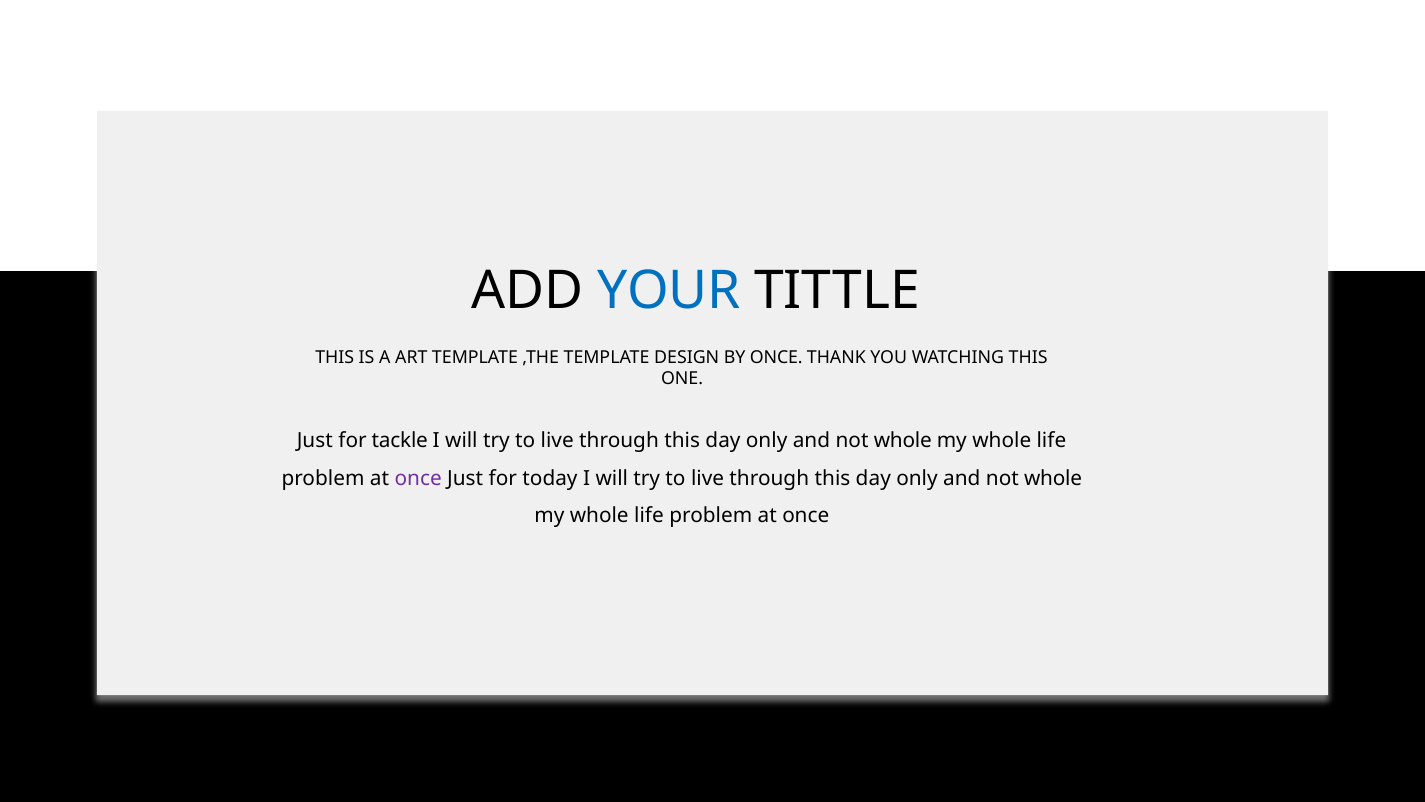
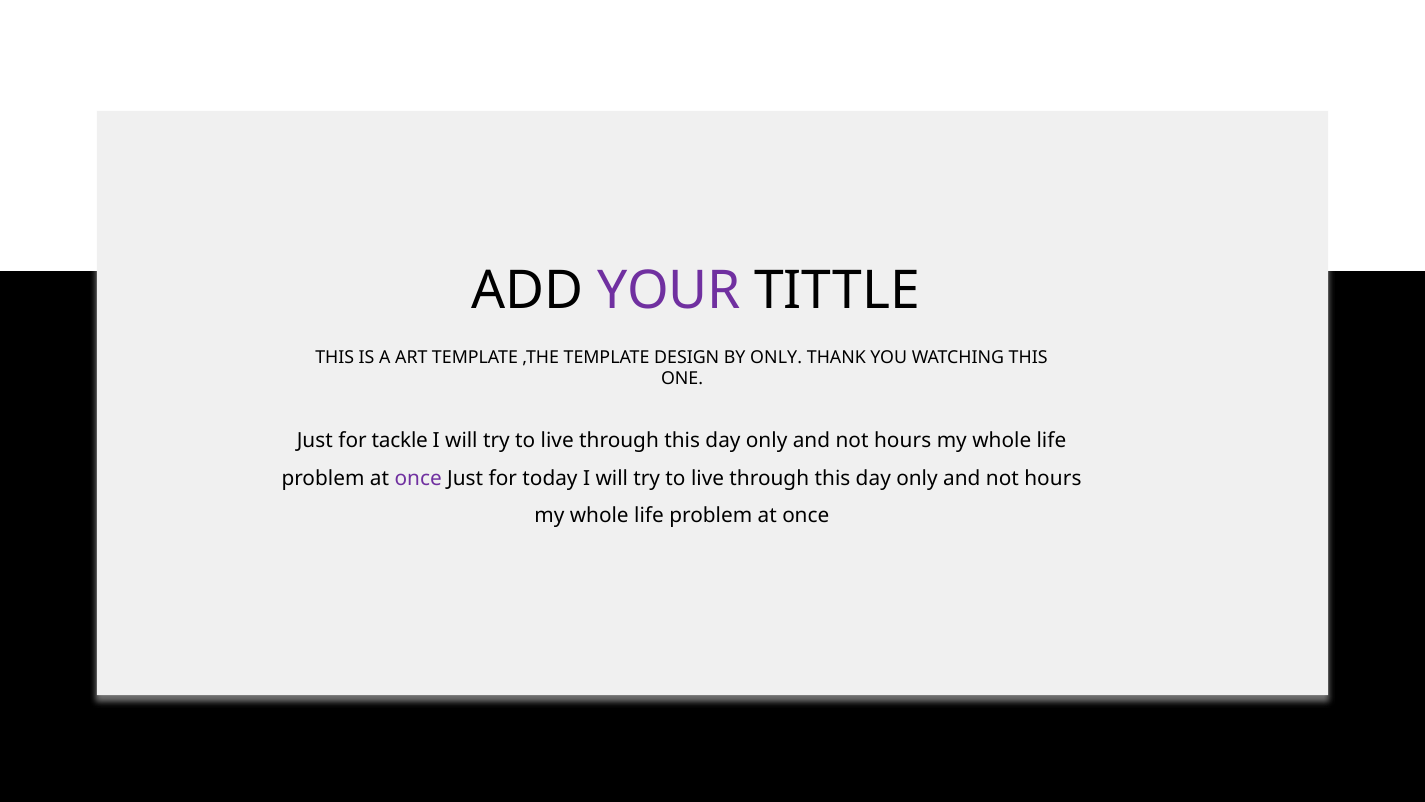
YOUR colour: blue -> purple (669, 291)
BY ONCE: ONCE -> ONLY (776, 357)
whole: whole -> hours (903, 441)
whole: whole -> hours (1053, 478)
